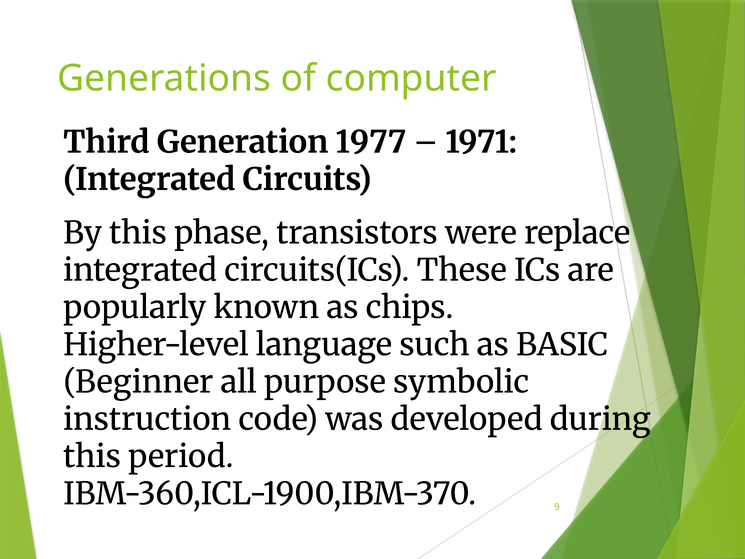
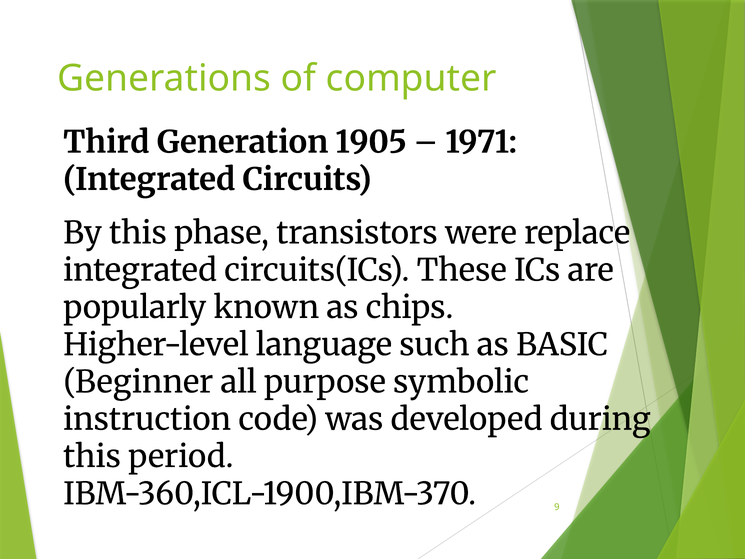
1977: 1977 -> 1905 (371, 142)
